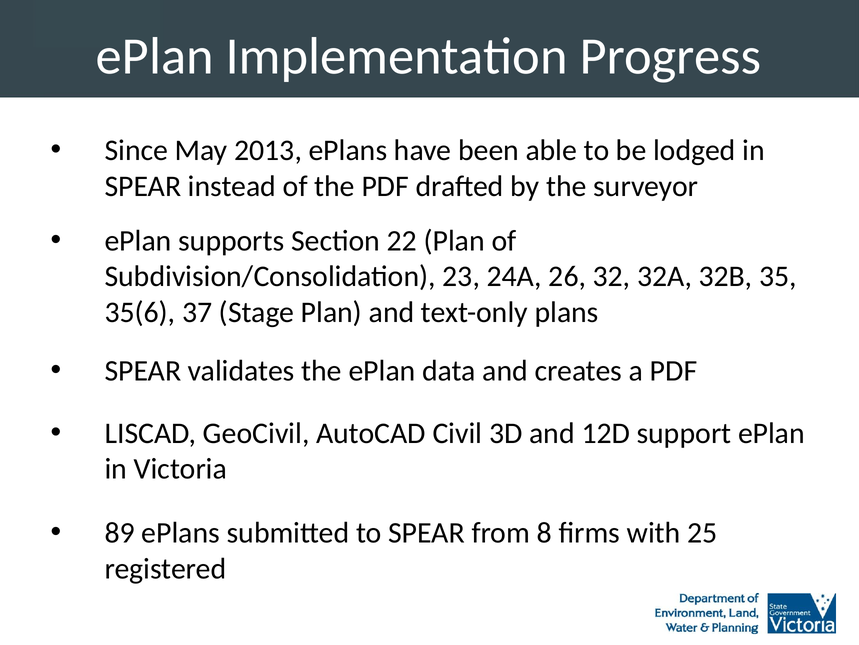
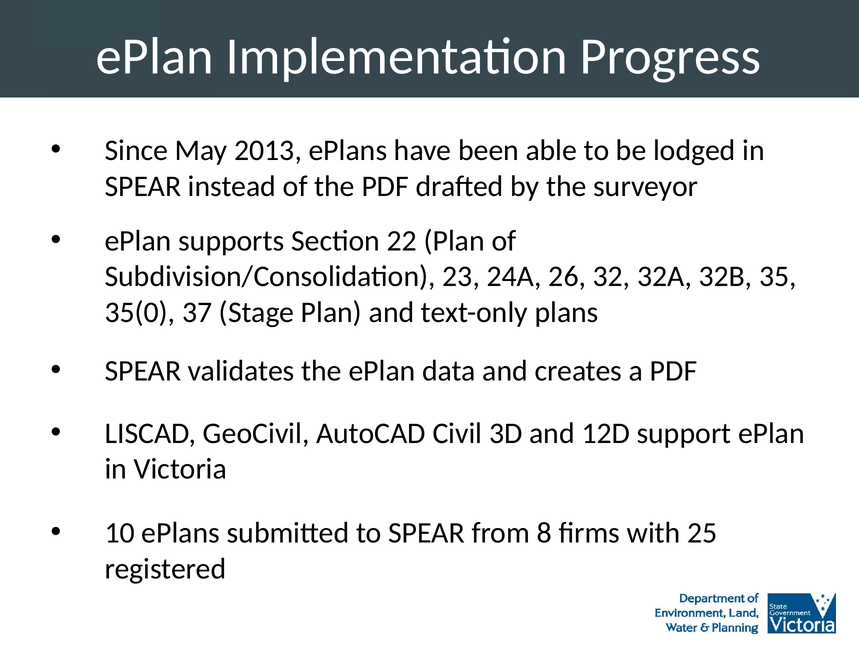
35(6: 35(6 -> 35(0 (140, 312)
89: 89 -> 10 (120, 532)
